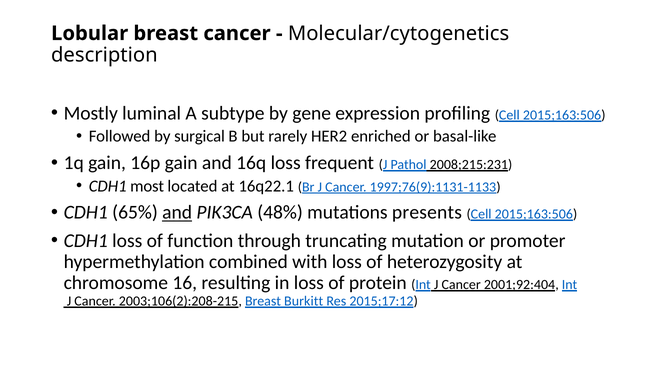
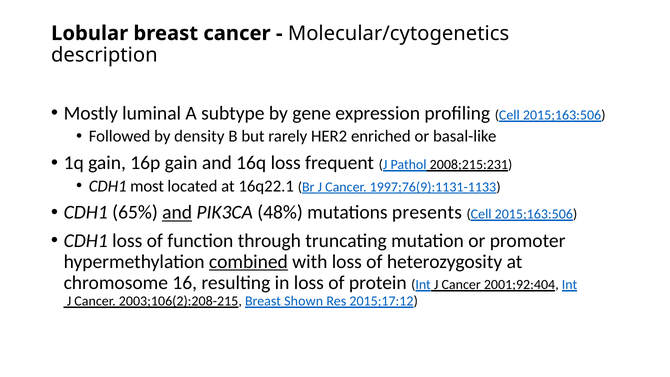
surgical: surgical -> density (199, 136)
combined underline: none -> present (248, 262)
Burkitt: Burkitt -> Shown (304, 301)
